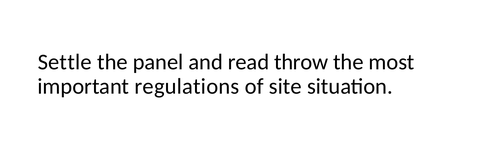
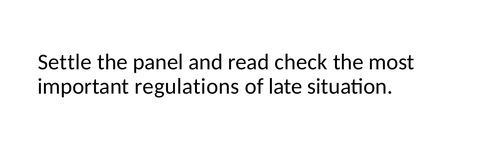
throw: throw -> check (301, 62)
site: site -> late (285, 86)
